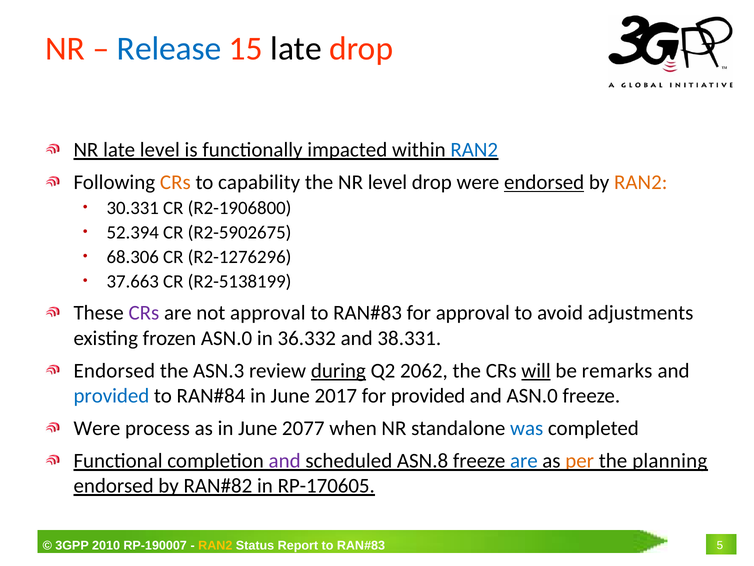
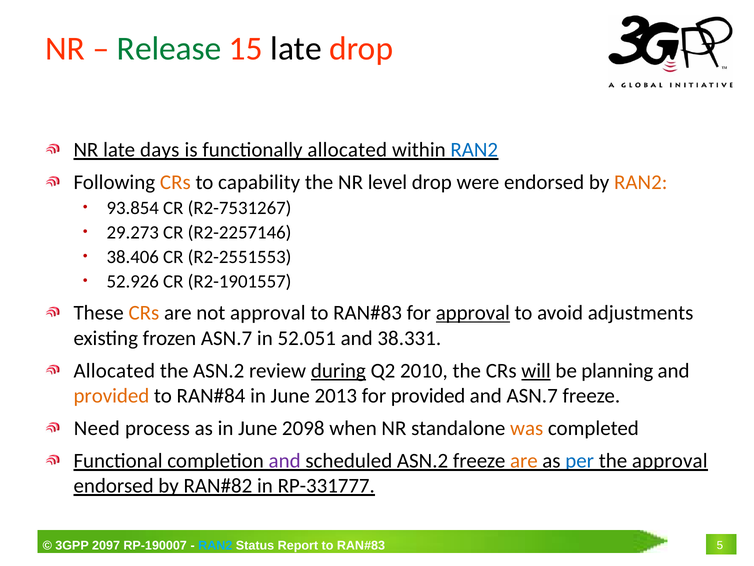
Release colour: blue -> green (169, 49)
late level: level -> days (160, 150)
functionally impacted: impacted -> allocated (347, 150)
endorsed underline: present -> none (544, 182)
30.331: 30.331 -> 93.854 (133, 208)
R2-1906800: R2-1906800 -> R2-7531267 (240, 208)
52.394: 52.394 -> 29.273 (133, 232)
R2-5902675: R2-5902675 -> R2-2257146 (240, 232)
68.306: 68.306 -> 38.406 (133, 257)
R2-1276296: R2-1276296 -> R2-2551553 (240, 257)
37.663: 37.663 -> 52.926 (133, 281)
R2-5138199: R2-5138199 -> R2-1901557 (240, 281)
CRs colour: purple -> orange (144, 313)
approval underline: none -> present (473, 313)
frozen ASN.0: ASN.0 -> ASN.7 (227, 338)
36.332: 36.332 -> 52.051 (307, 338)
Endorsed: Endorsed -> Allocated (114, 370)
the ASN.3: ASN.3 -> ASN.2 (219, 370)
2062: 2062 -> 2010 (424, 370)
remarks: remarks -> planning (617, 370)
provided colour: blue -> orange (111, 396)
2017: 2017 -> 2013 (336, 396)
and ASN.0: ASN.0 -> ASN.7 (532, 396)
Were: Were -> Need (97, 428)
2077: 2077 -> 2098 (303, 428)
was colour: blue -> orange (527, 428)
scheduled ASN.8: ASN.8 -> ASN.2 (423, 461)
are colour: blue -> orange (524, 461)
per colour: orange -> blue (580, 461)
the planning: planning -> approval (670, 461)
RP-170605: RP-170605 -> RP-331777 (326, 486)
2010: 2010 -> 2097 (106, 545)
RAN2 colour: yellow -> light blue (215, 545)
